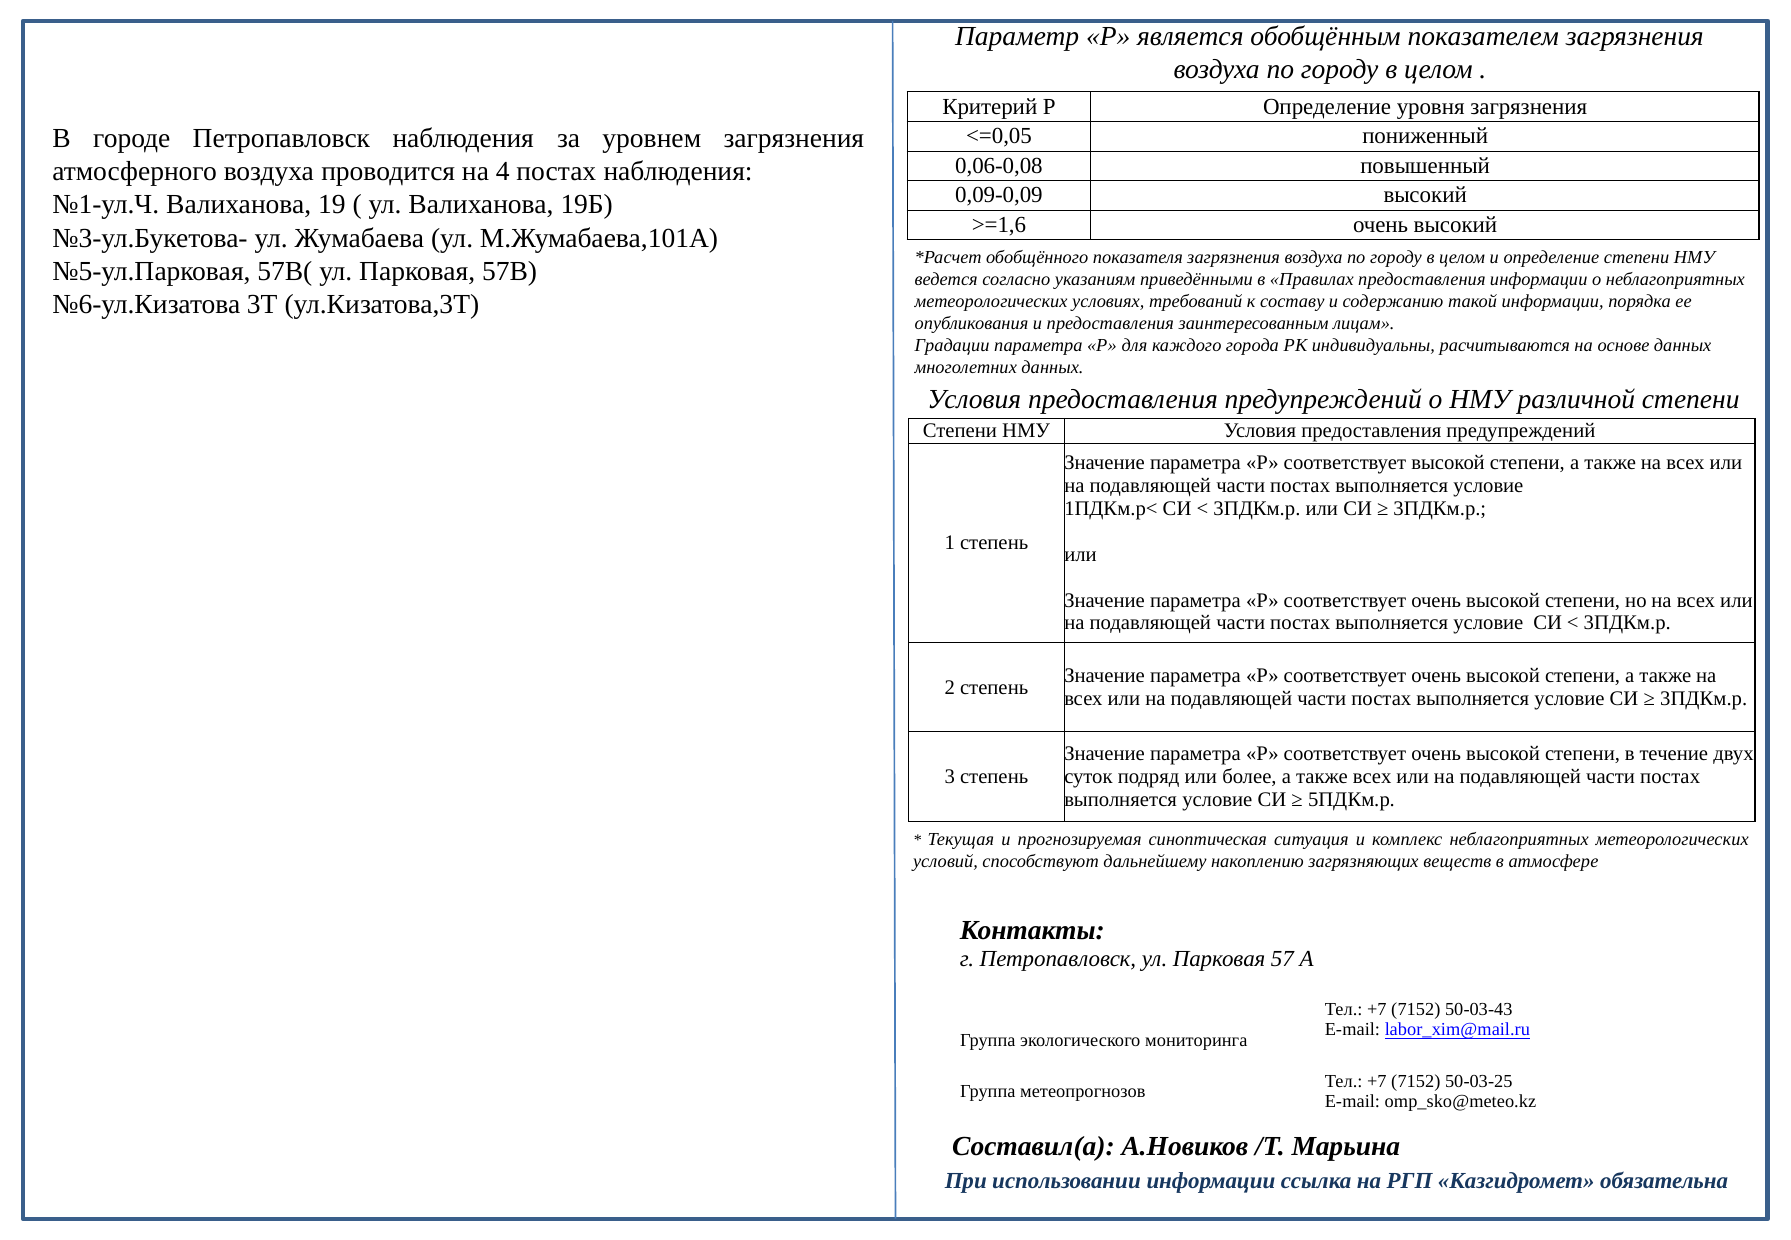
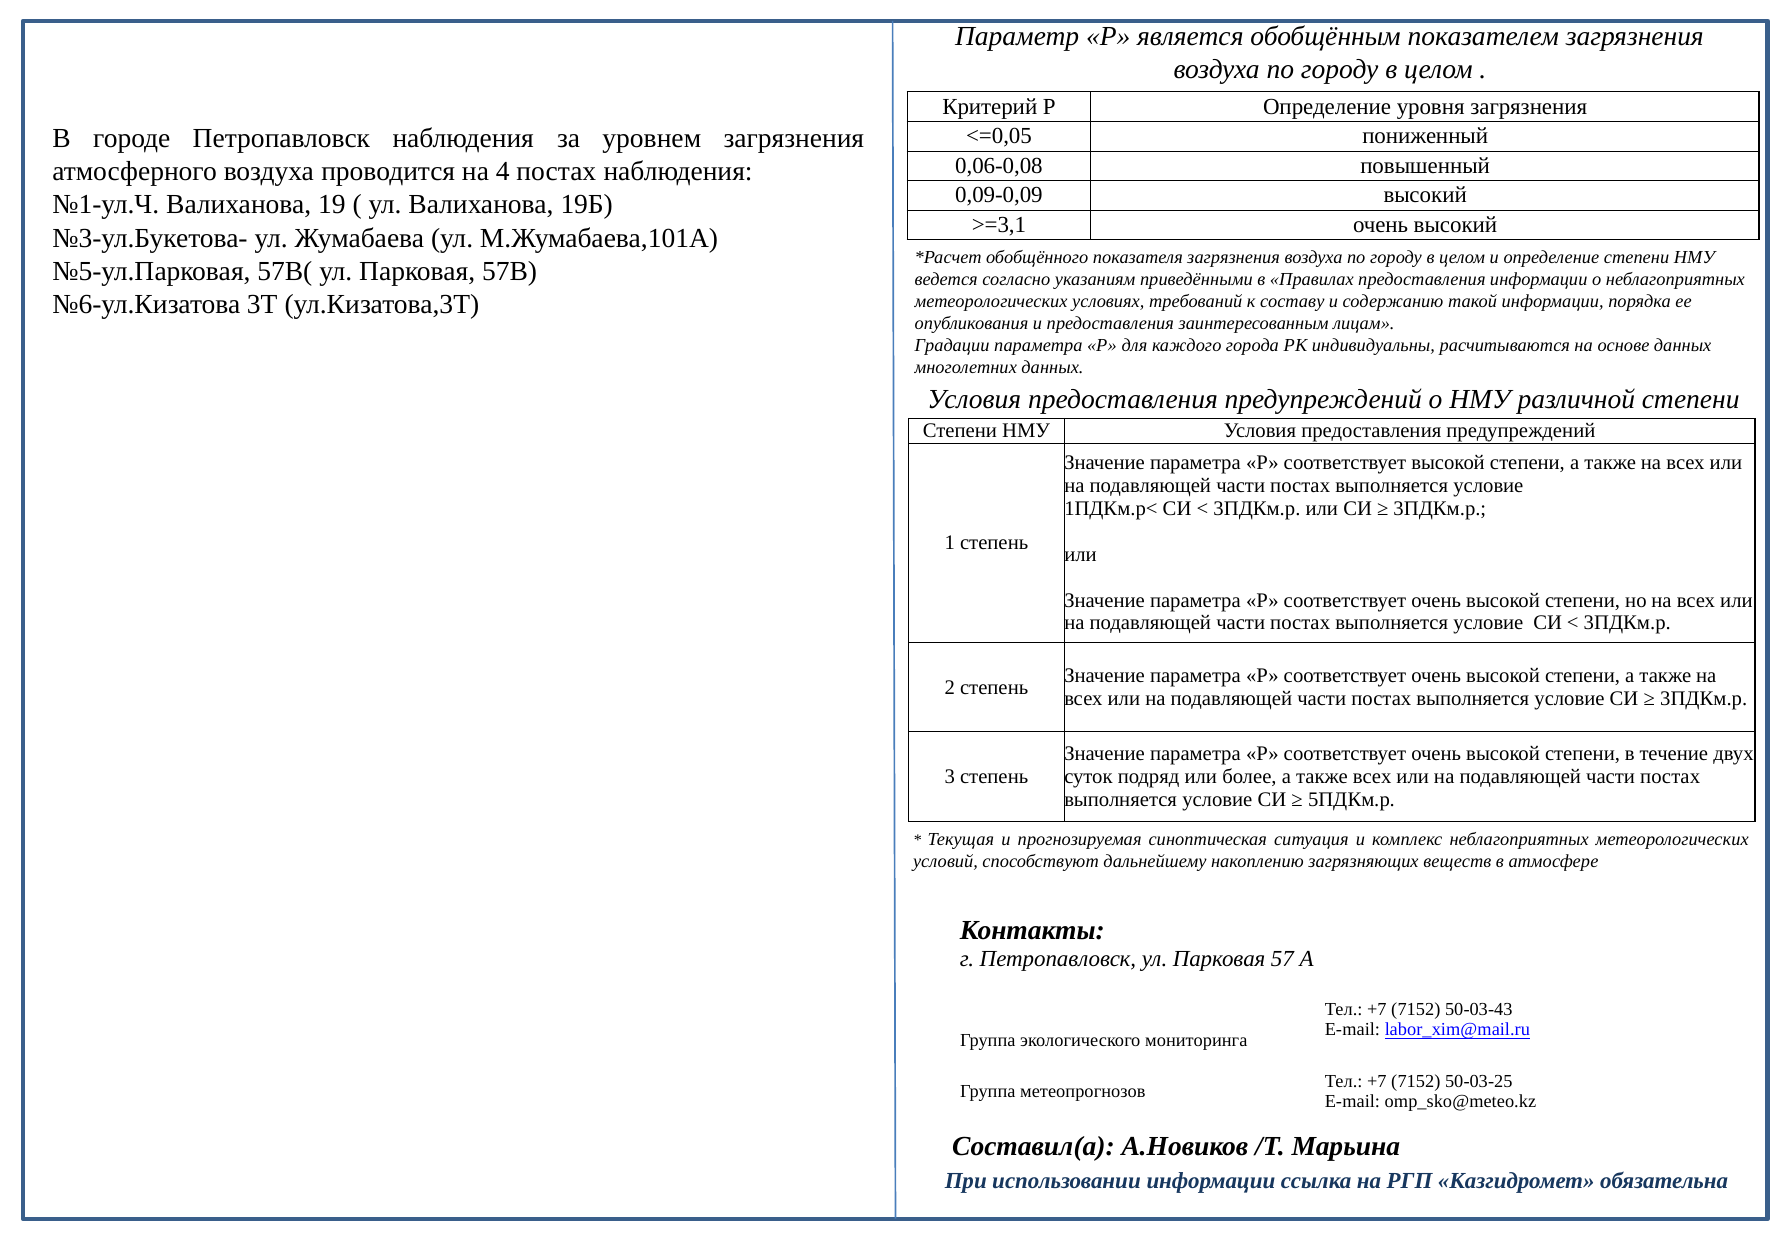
>=1,6: >=1,6 -> >=3,1 (999, 225)
